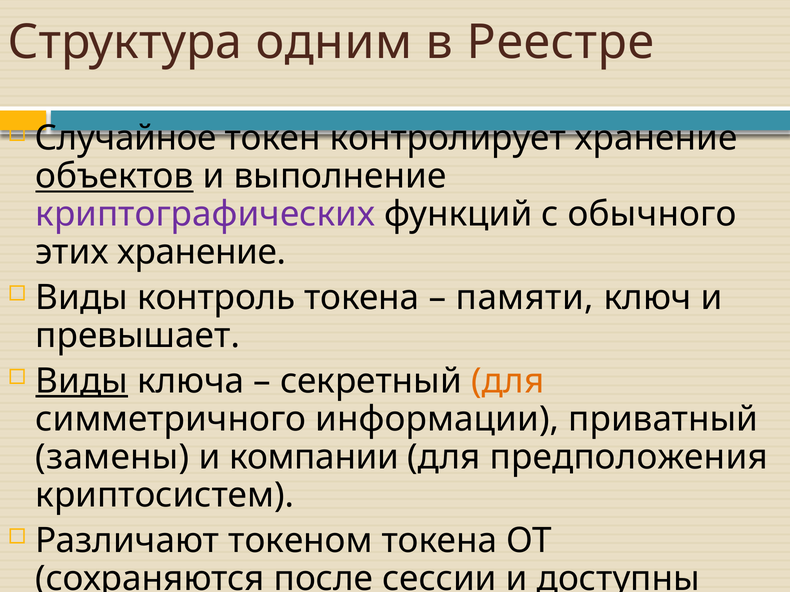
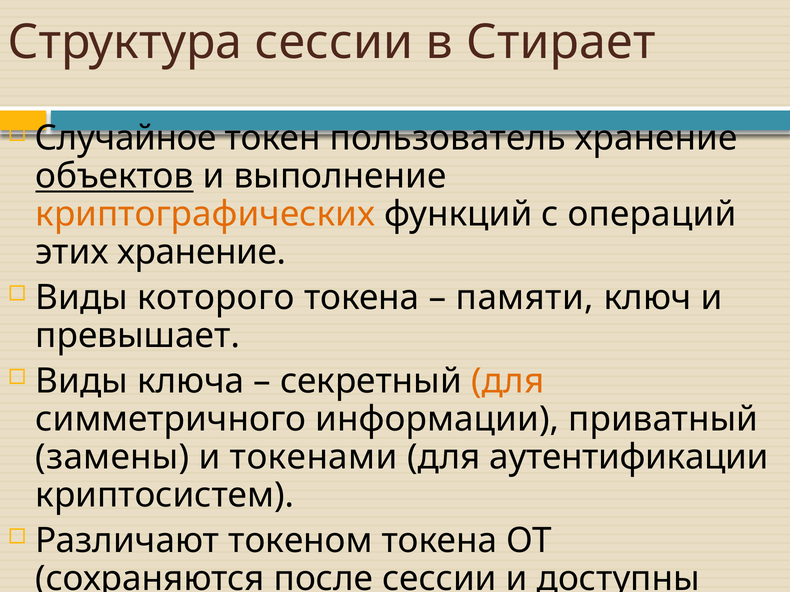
Структура одним: одним -> сессии (334, 43)
Реестре: Реестре -> Стирает (561, 43)
контролирует: контролирует -> пользователь (448, 138)
криптографических colour: purple -> orange (205, 214)
обычного: обычного -> операций (652, 214)
контроль: контроль -> которого (216, 298)
Виды underline: present -> none (82, 382)
компании: компании -> токенами (314, 457)
предположения: предположения -> аутентификации (629, 457)
